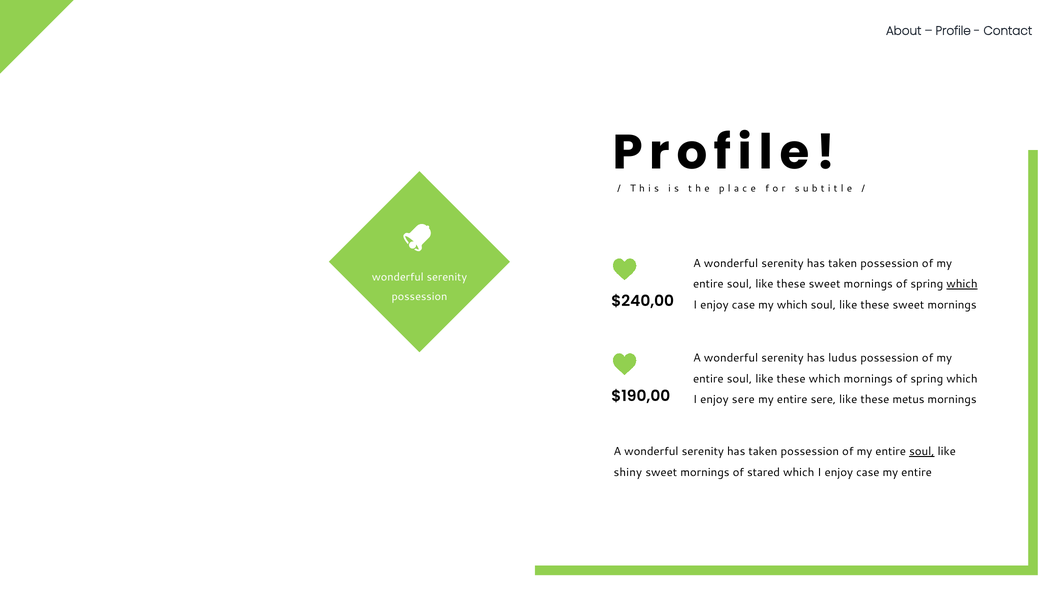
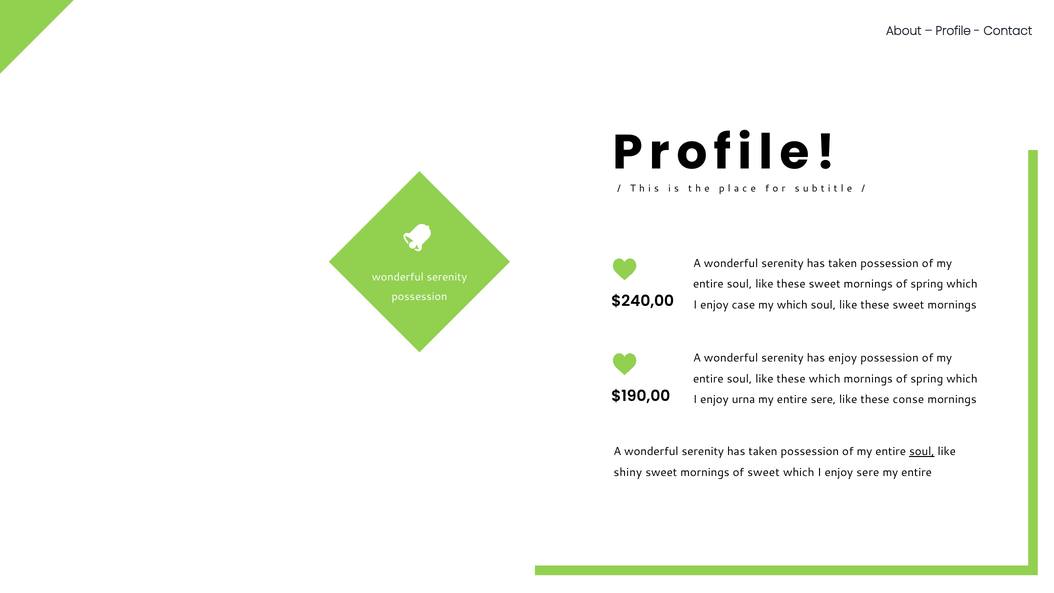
which underline: present -> none (962, 284)
has ludus: ludus -> enjoy (843, 358)
enjoy sere: sere -> urna (743, 400)
metus: metus -> conse (908, 400)
of stared: stared -> sweet (763, 472)
case: case -> sere (868, 472)
